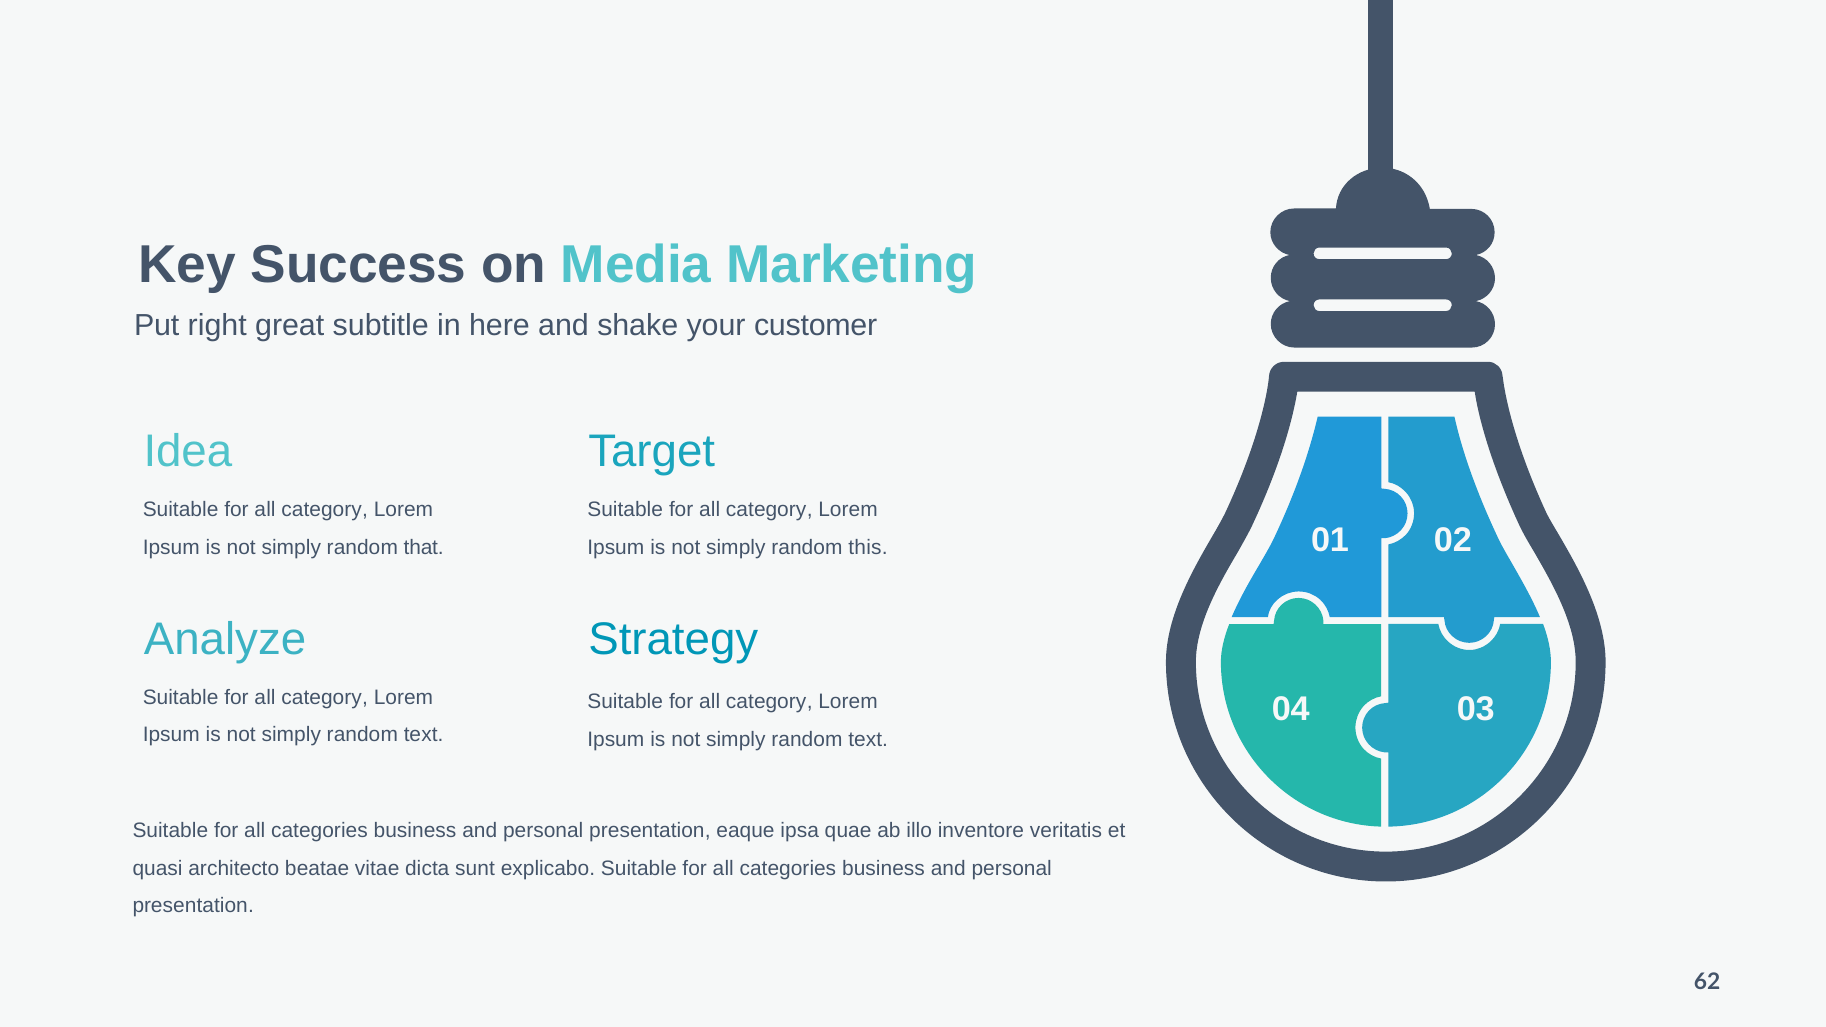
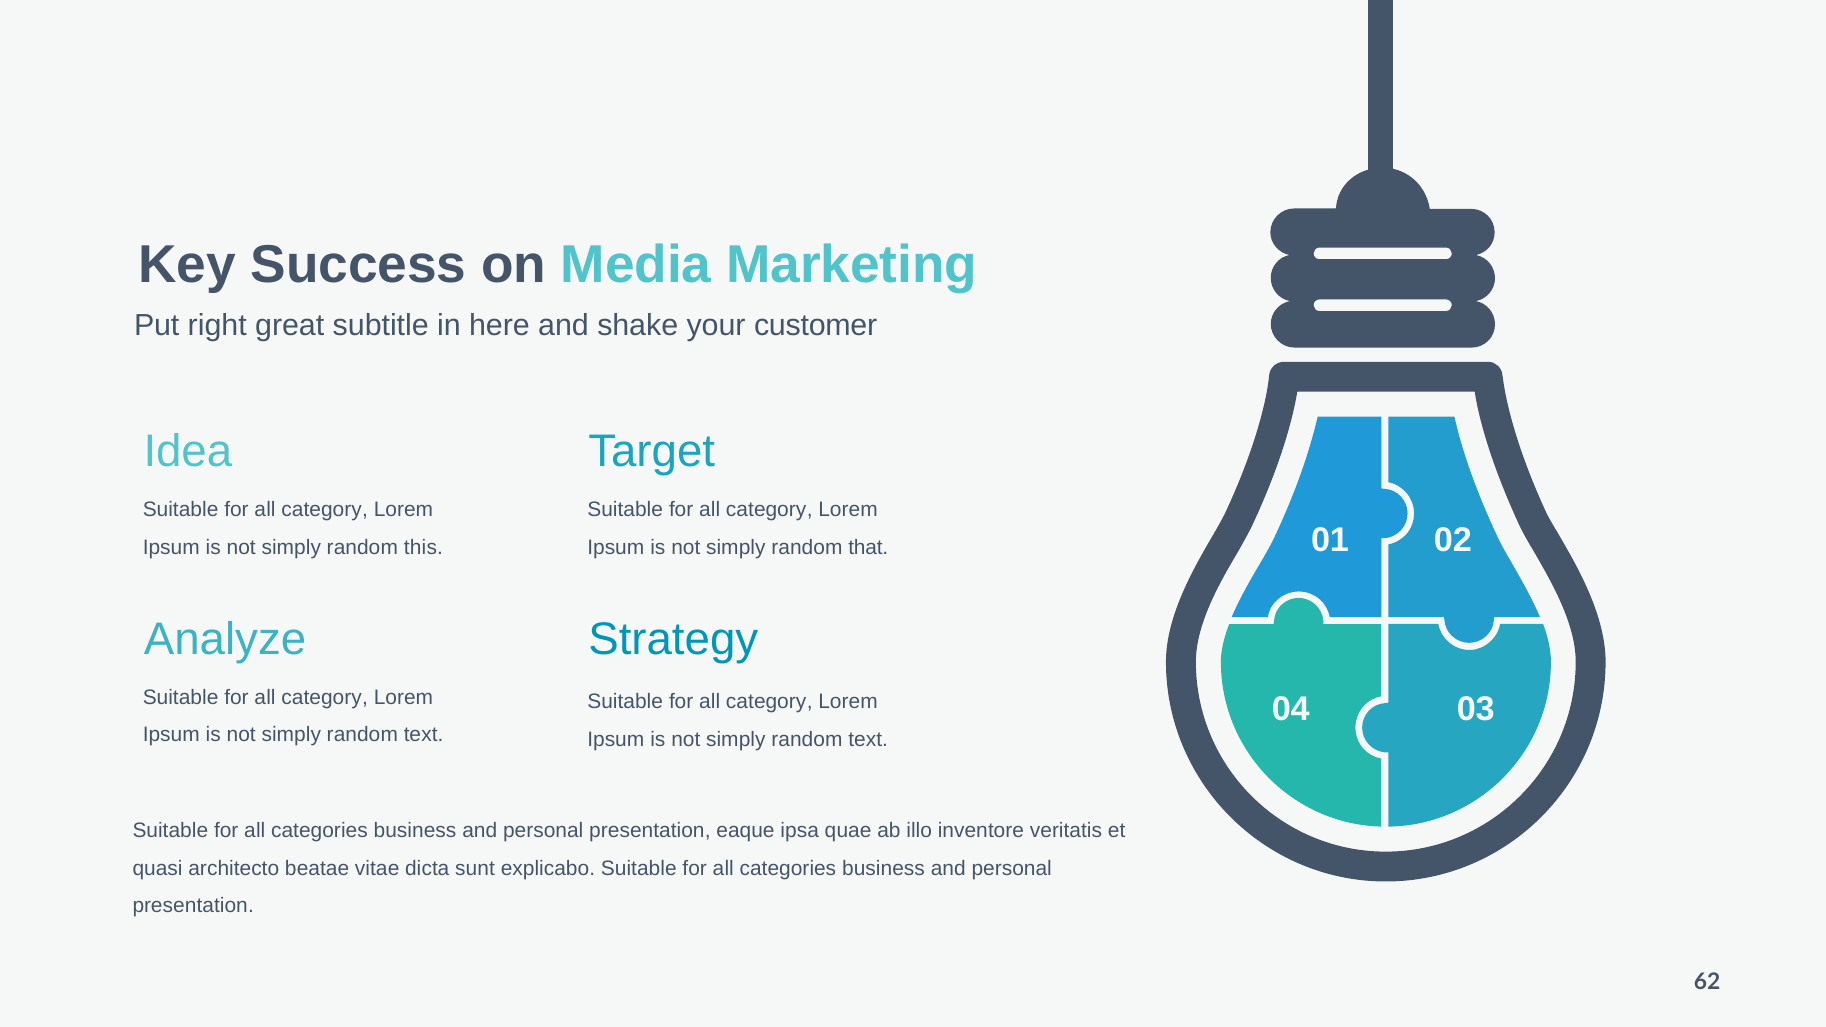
that: that -> this (423, 547)
this: this -> that (868, 547)
